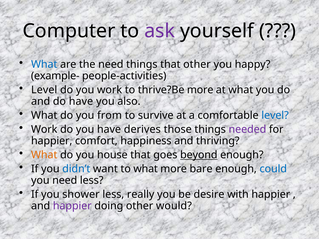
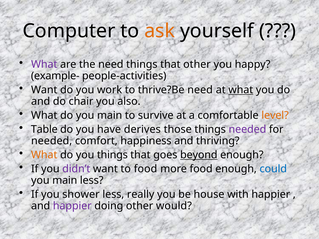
ask colour: purple -> orange (160, 31)
What colour: blue -> purple (44, 65)
Level: Level -> Want (44, 90)
thrive?Be more: more -> need (200, 90)
what underline: none -> present (241, 90)
do have: have -> chair (81, 102)
do you from: from -> main (110, 116)
level colour: blue -> orange (275, 116)
Work: Work -> Table (44, 130)
happier: happier -> needed (52, 141)
you house: house -> things (112, 155)
didn’t colour: blue -> purple (76, 169)
to what: what -> food (146, 169)
more bare: bare -> food (201, 169)
need: need -> main (65, 181)
desire: desire -> house (209, 195)
